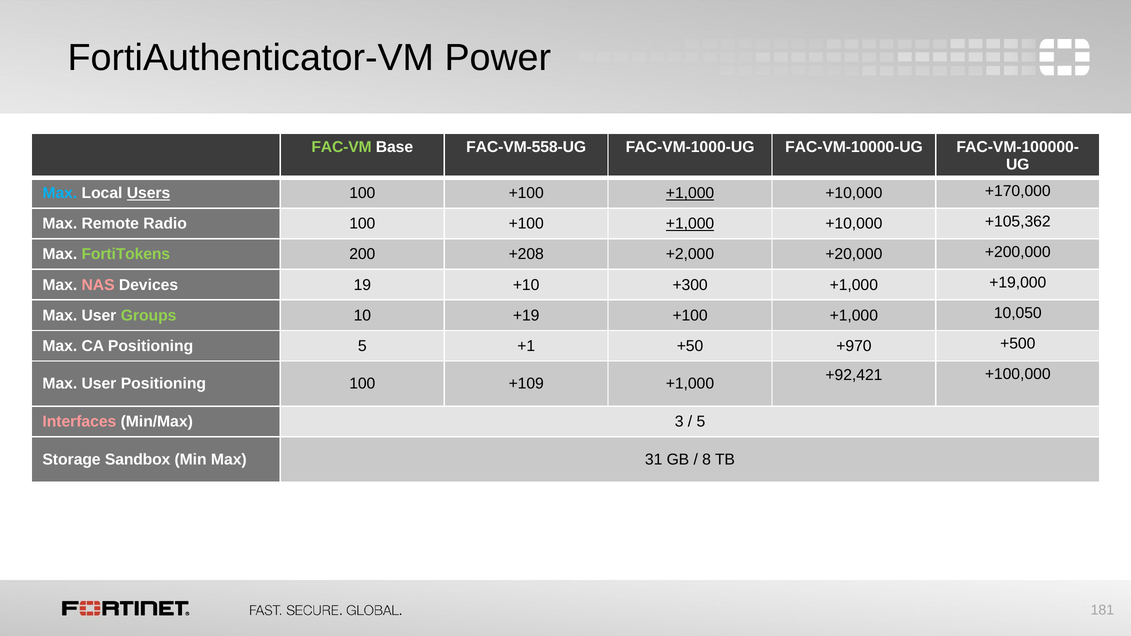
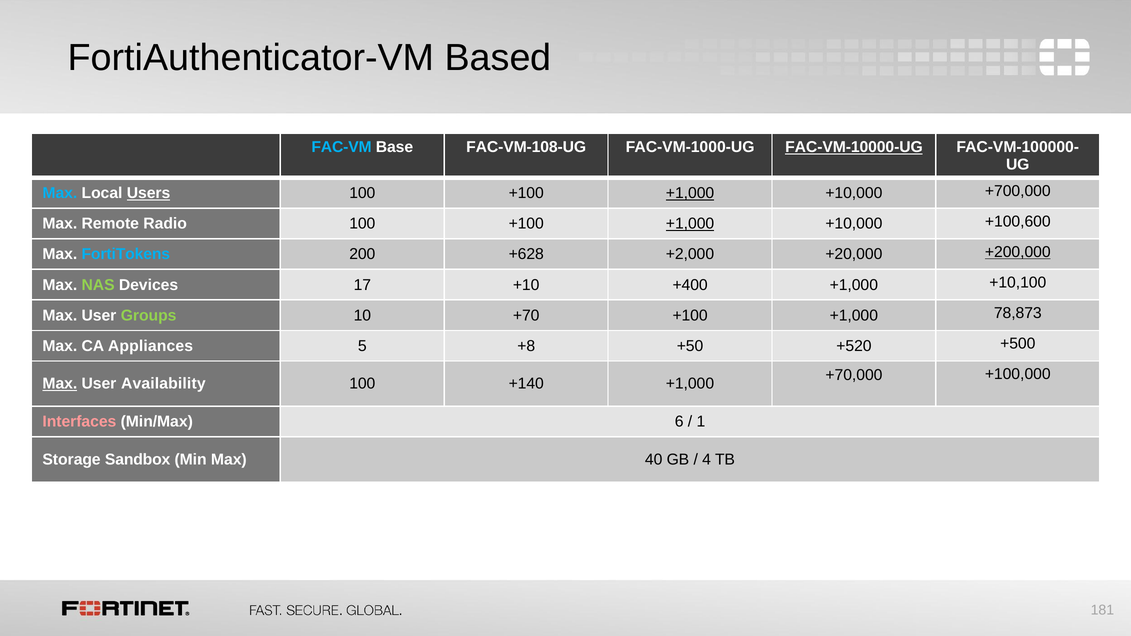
Power: Power -> Based (498, 58)
FAC-VM colour: light green -> light blue (342, 147)
FAC-VM-558-UG: FAC-VM-558-UG -> FAC-VM-108-UG (526, 147)
FAC-VM-10000-UG underline: none -> present (854, 147)
+170,000: +170,000 -> +700,000 (1018, 191)
+105,362: +105,362 -> +100,600 (1018, 222)
FortiTokens colour: light green -> light blue (126, 254)
+208: +208 -> +628 (526, 254)
+200,000 underline: none -> present (1018, 252)
NAS colour: pink -> light green (98, 285)
19: 19 -> 17 (362, 285)
+300: +300 -> +400 (690, 285)
+19,000: +19,000 -> +10,100 (1018, 283)
+19: +19 -> +70 (526, 315)
10,050: 10,050 -> 78,873 (1018, 313)
CA Positioning: Positioning -> Appliances (151, 346)
+1: +1 -> +8 (526, 346)
+970: +970 -> +520 (854, 346)
+92,421: +92,421 -> +70,000 (854, 375)
Max underline: none -> present (60, 384)
User Positioning: Positioning -> Availability (163, 384)
+109: +109 -> +140 (526, 384)
3: 3 -> 6 (679, 422)
5: 5 -> 1 (701, 422)
31: 31 -> 40 (654, 460)
8: 8 -> 4 (707, 460)
